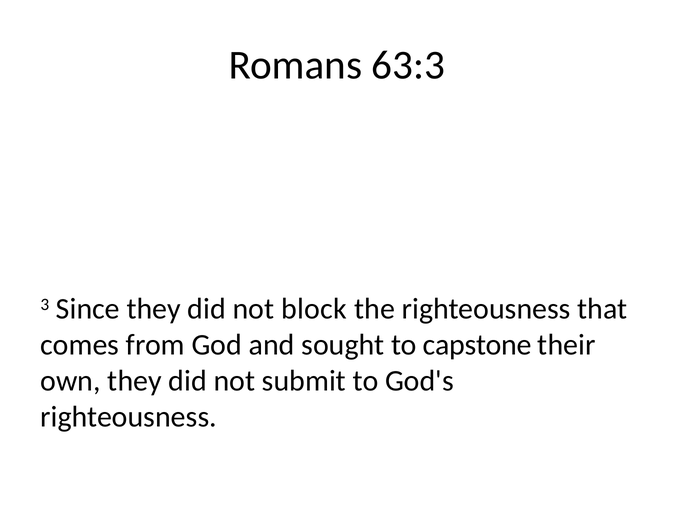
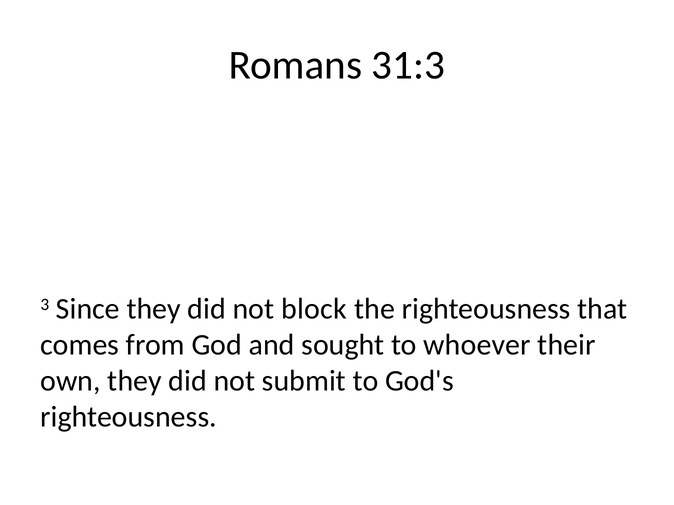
63:3: 63:3 -> 31:3 (408, 65)
capstone: capstone -> whoever (477, 345)
